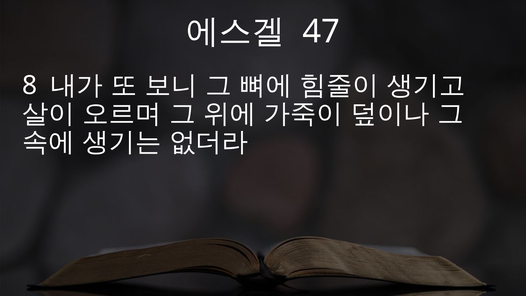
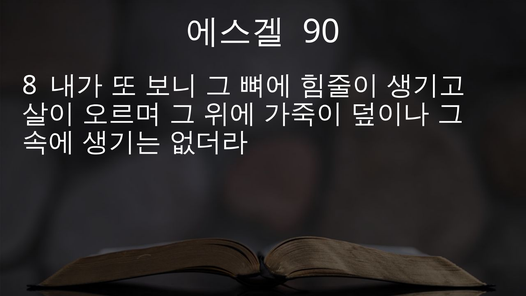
47: 47 -> 90 (321, 32)
